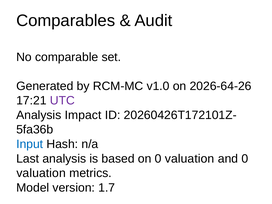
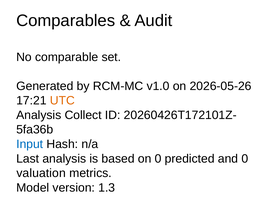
2026-64-26: 2026-64-26 -> 2026-05-26 (221, 86)
UTC colour: purple -> orange (62, 101)
Impact: Impact -> Collect (83, 115)
on 0 valuation: valuation -> predicted (190, 159)
1.7: 1.7 -> 1.3 (107, 188)
